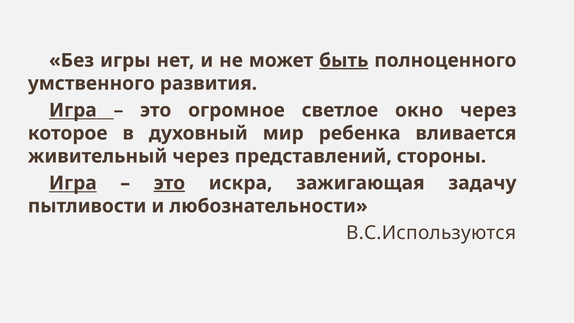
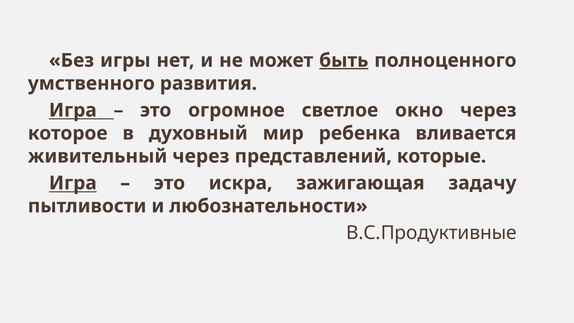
стороны: стороны -> которые (441, 156)
это underline: present -> none (169, 183)
В.С.Используются: В.С.Используются -> В.С.Продуктивные (431, 233)
